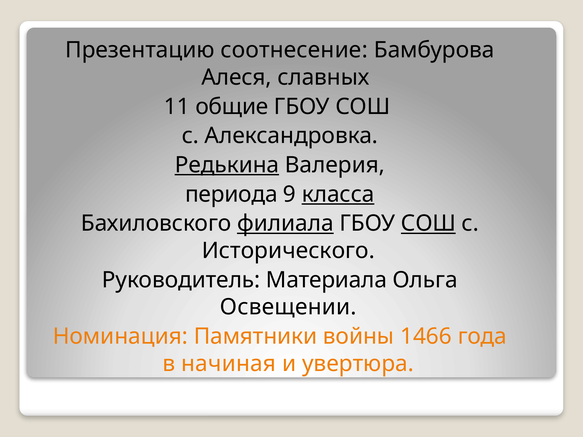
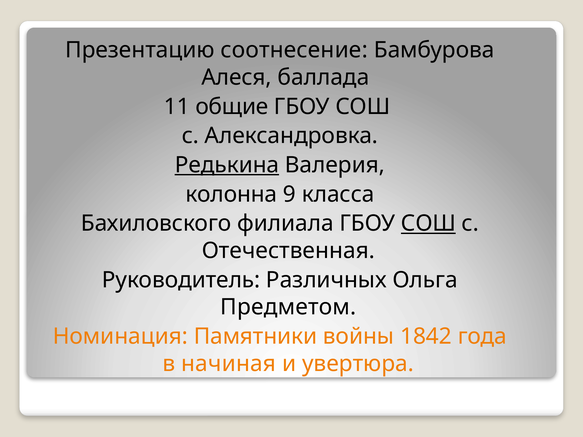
славных: славных -> баллада (323, 77)
периода: периода -> колонна (231, 194)
класса underline: present -> none (338, 194)
филиала underline: present -> none (285, 224)
Исторического: Исторического -> Отечественная (288, 251)
Материала: Материала -> Различных (326, 280)
Освещении: Освещении -> Предметом (288, 307)
1466: 1466 -> 1842 (426, 337)
